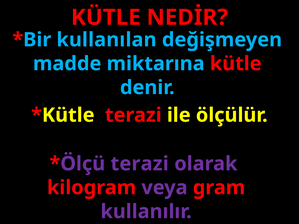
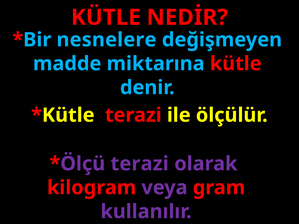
kullanılan: kullanılan -> nesnelere (106, 40)
